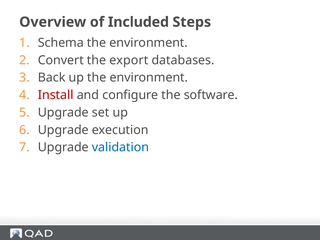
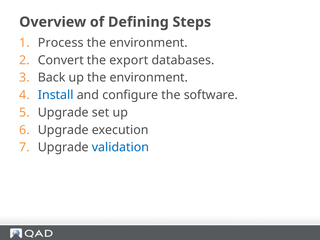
Included: Included -> Defining (138, 22)
Schema: Schema -> Process (61, 43)
Install colour: red -> blue (56, 95)
